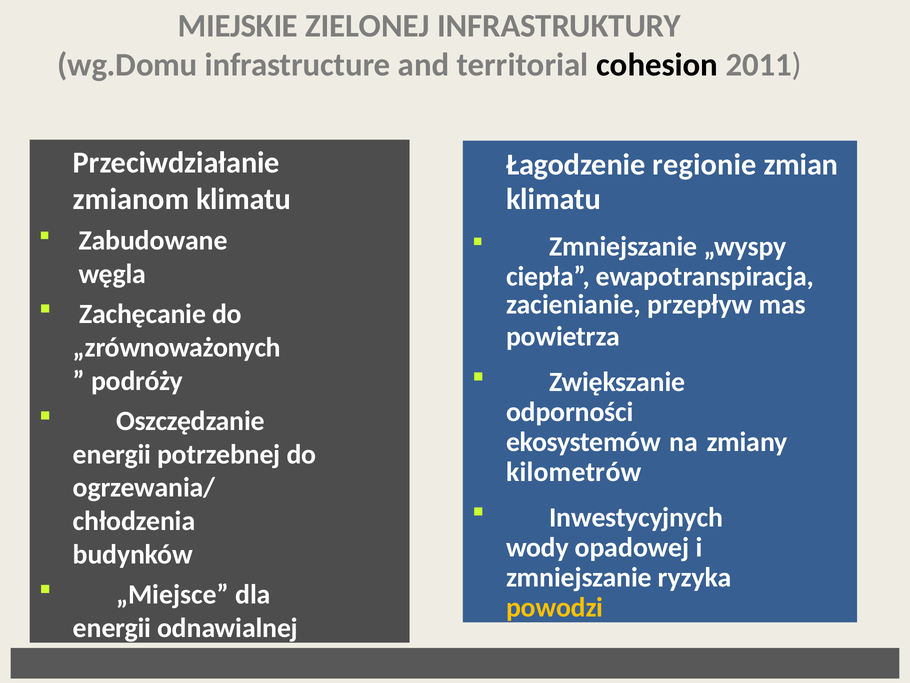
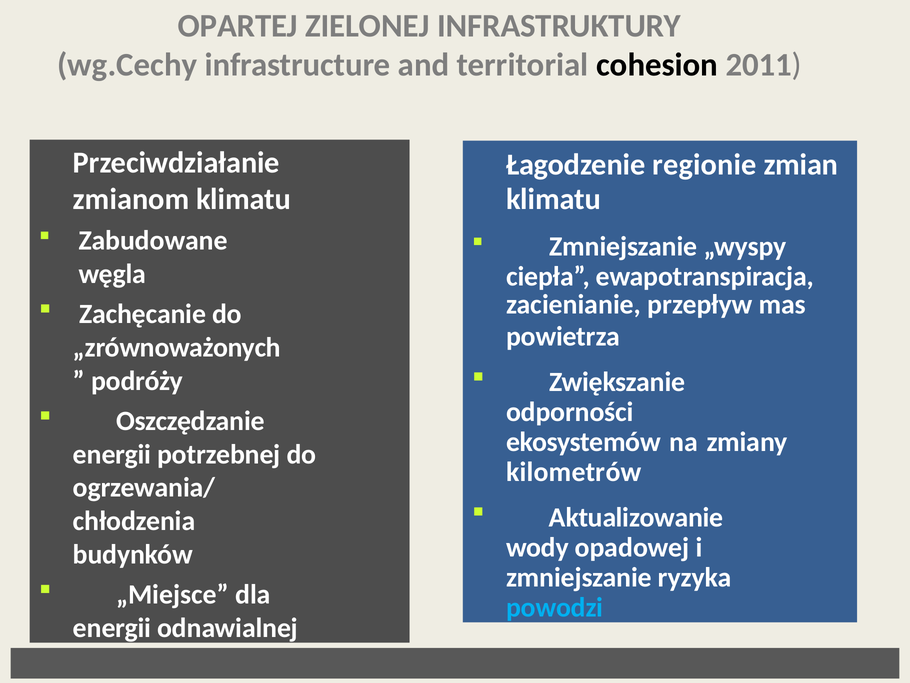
MIEJSKIE: MIEJSKIE -> OPARTEJ (238, 26)
wg.Domu: wg.Domu -> wg.Cechy (127, 65)
Inwestycyjnych: Inwestycyjnych -> Aktualizowanie (636, 517)
powodzi colour: yellow -> light blue (555, 607)
